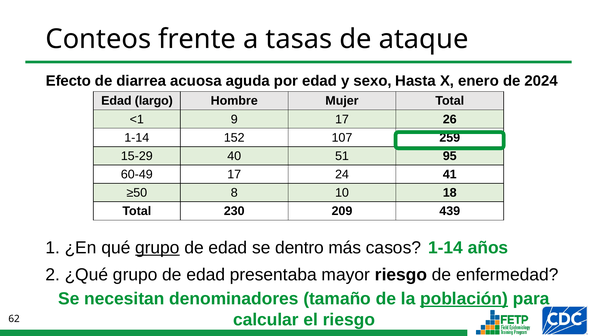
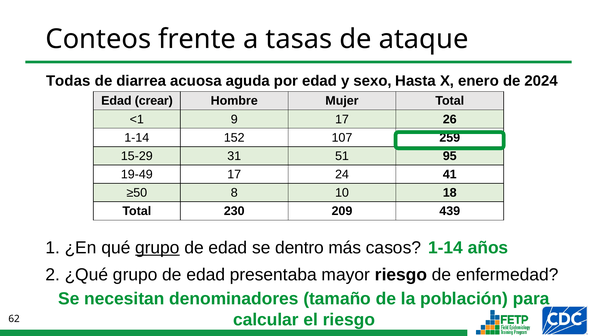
Efecto: Efecto -> Todas (68, 81)
largo: largo -> crear (154, 101)
40: 40 -> 31 (234, 156)
60-49: 60-49 -> 19-49 (137, 174)
población underline: present -> none (464, 299)
